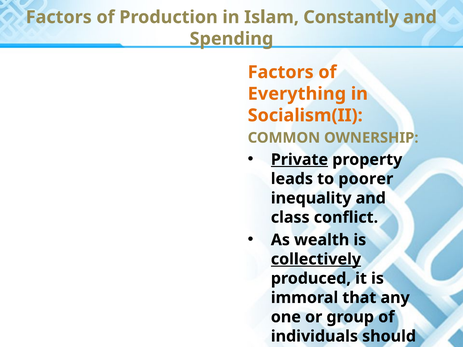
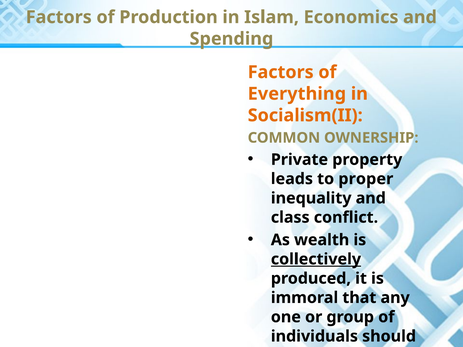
Constantly: Constantly -> Economics (351, 17)
Private underline: present -> none (299, 160)
poorer: poorer -> proper (366, 179)
